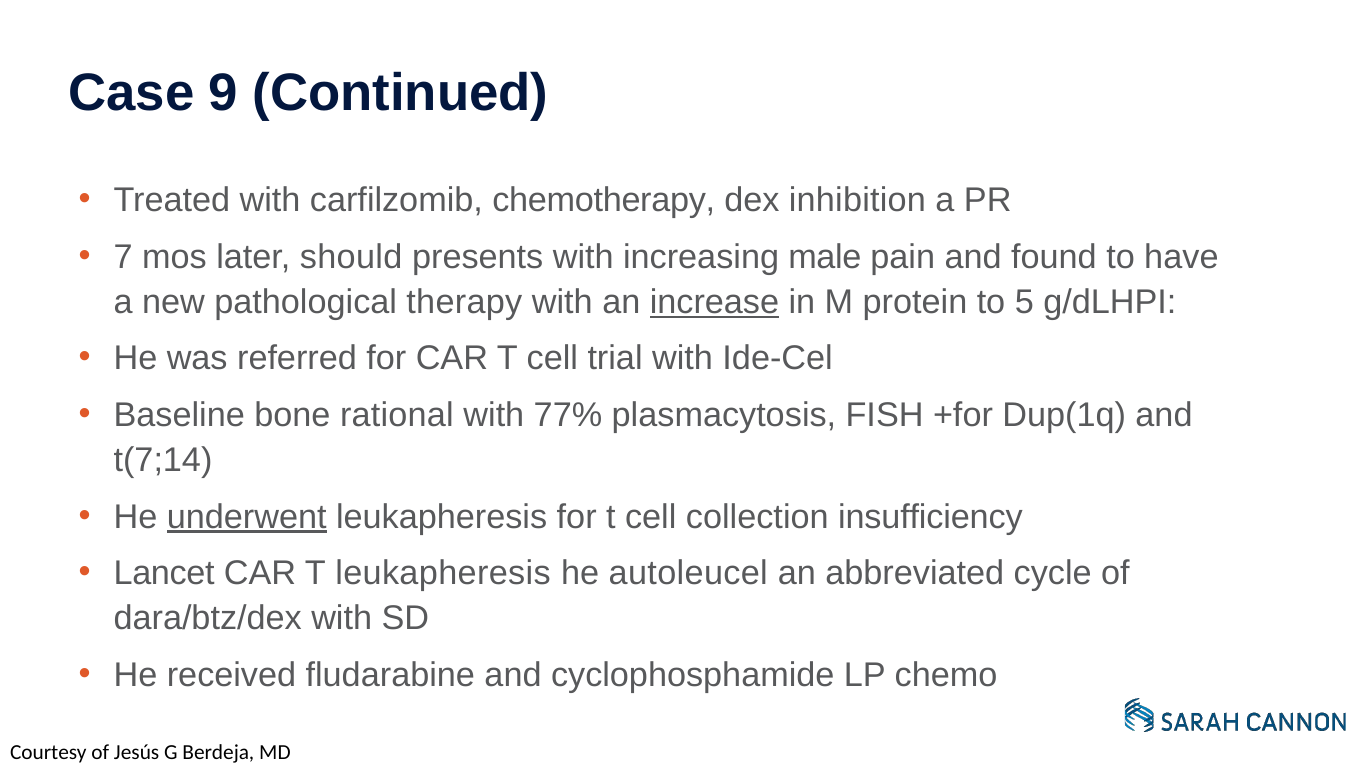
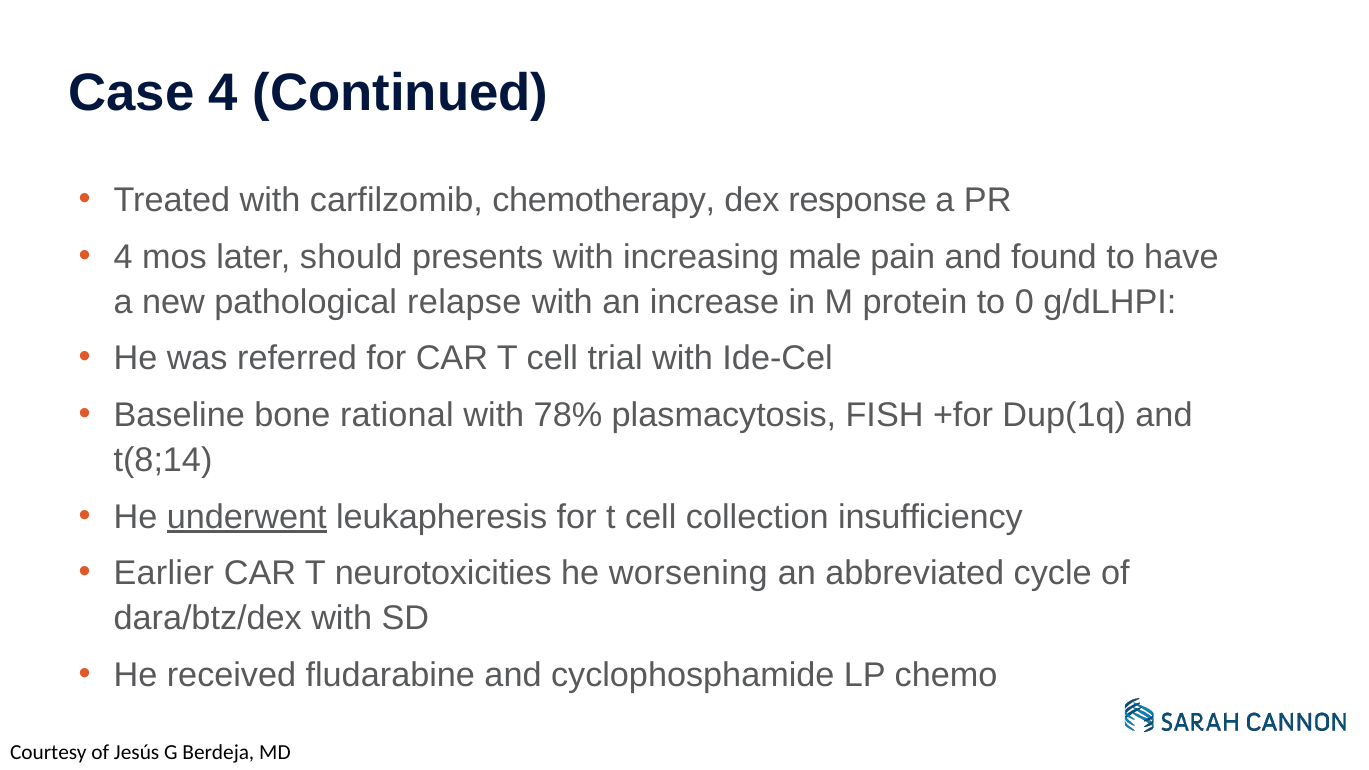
Case 9: 9 -> 4 (224, 94)
inhibition: inhibition -> response (858, 200)
7: 7 -> 4 (123, 257)
therapy: therapy -> relapse (464, 302)
increase underline: present -> none (714, 302)
5: 5 -> 0 (1024, 302)
77%: 77% -> 78% (568, 415)
t(7;14: t(7;14 -> t(8;14 (163, 460)
Lancet: Lancet -> Earlier (164, 573)
T leukapheresis: leukapheresis -> neurotoxicities (443, 573)
autoleucel: autoleucel -> worsening (688, 573)
